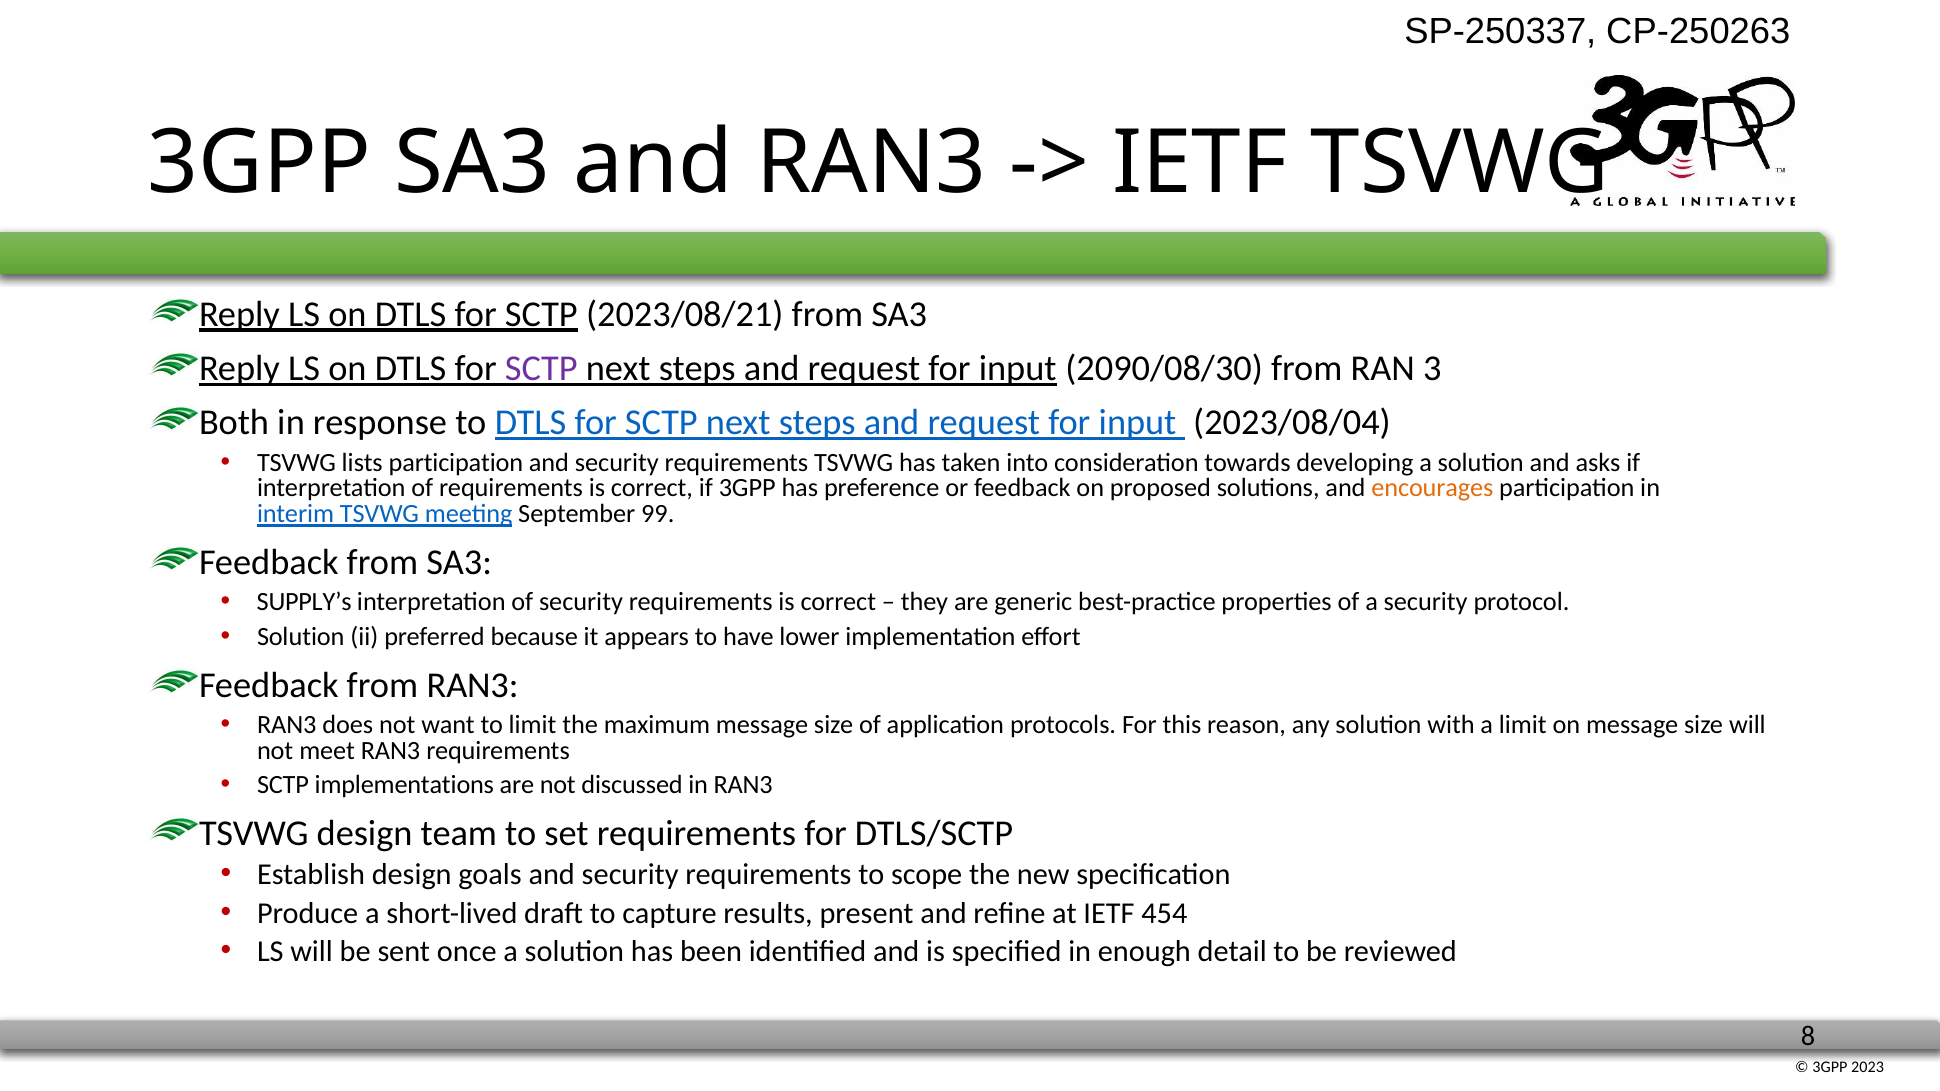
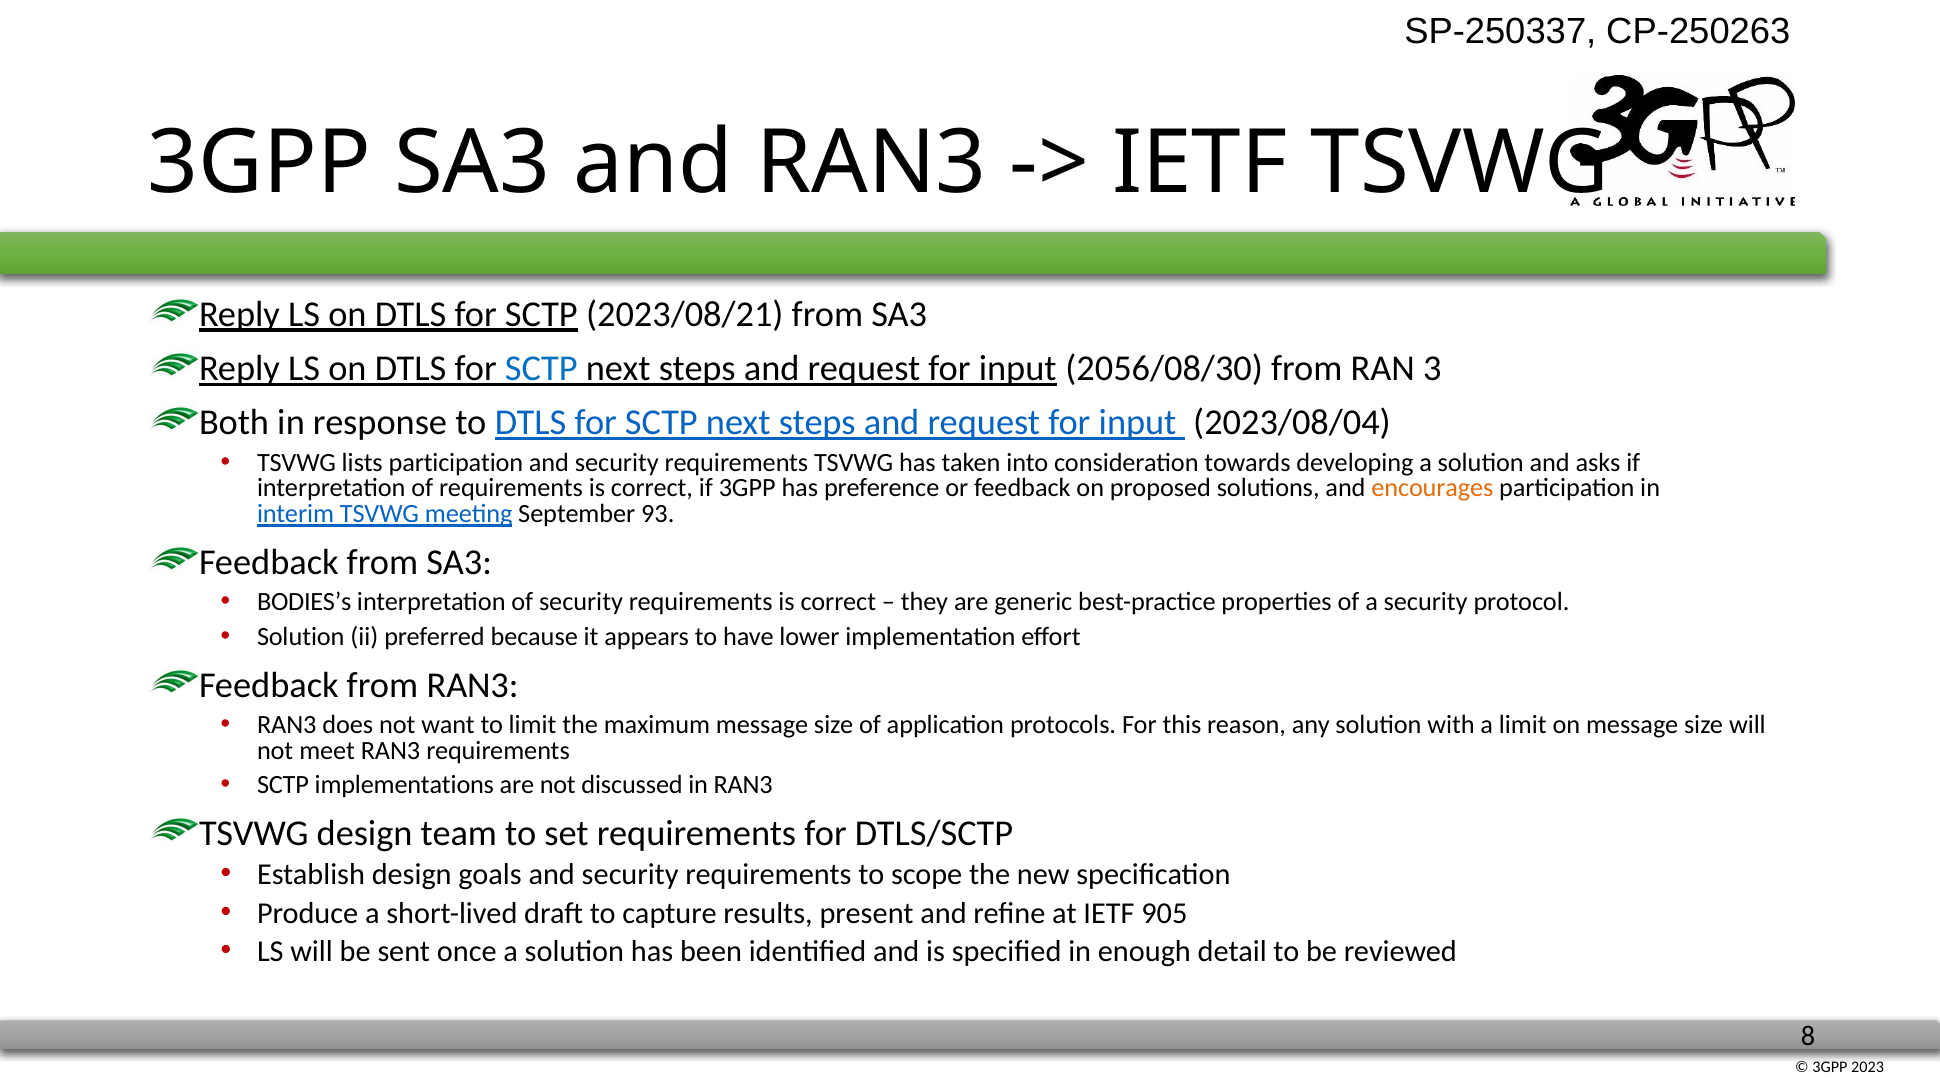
SCTP colour: purple -> blue (541, 369)
2090/08/30: 2090/08/30 -> 2056/08/30 (1164, 369)
99: 99 -> 93 (658, 514)
SUPPLY’s: SUPPLY’s -> BODIES’s (304, 602)
454: 454 -> 905 (1164, 914)
